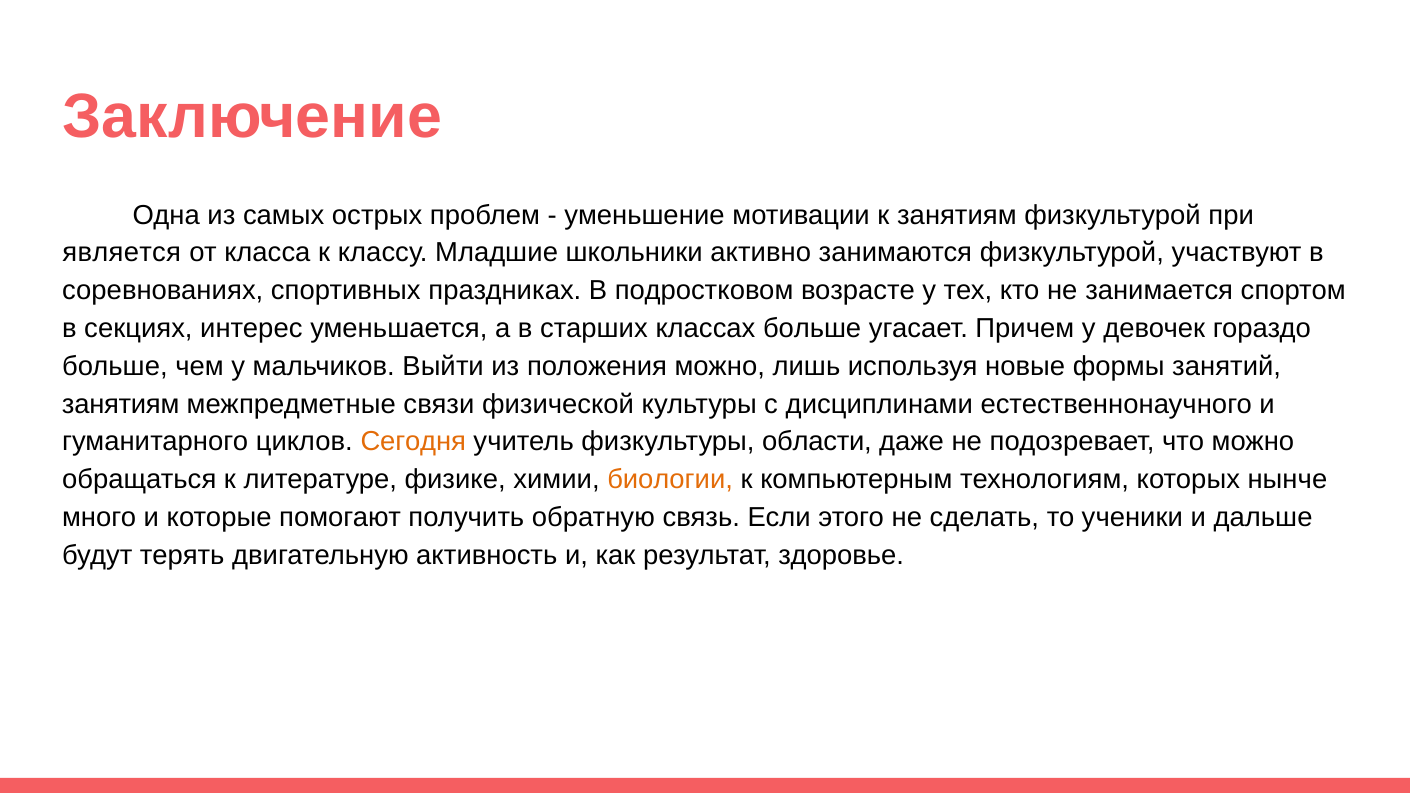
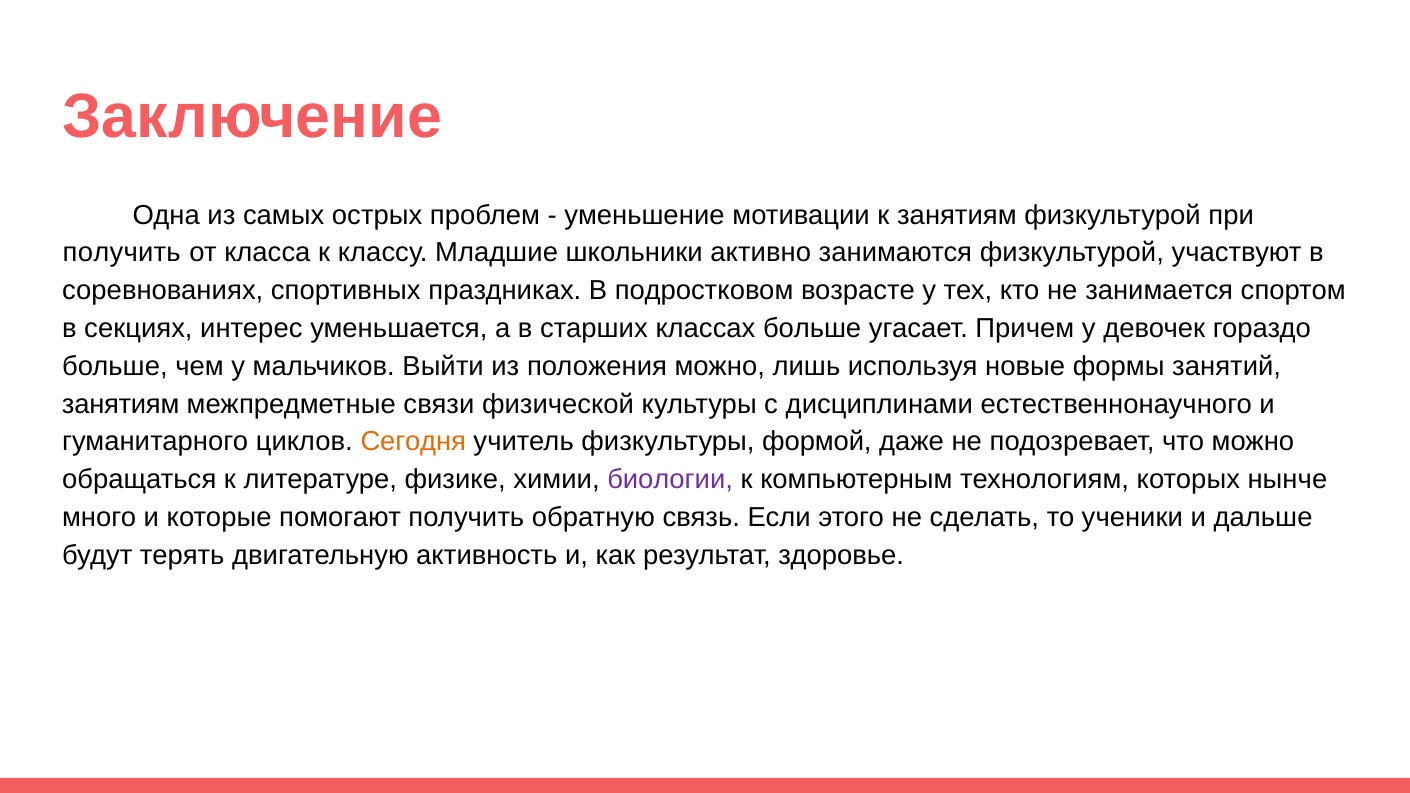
является: является -> получить (122, 253)
области: области -> формой (817, 442)
биологии colour: orange -> purple (670, 480)
